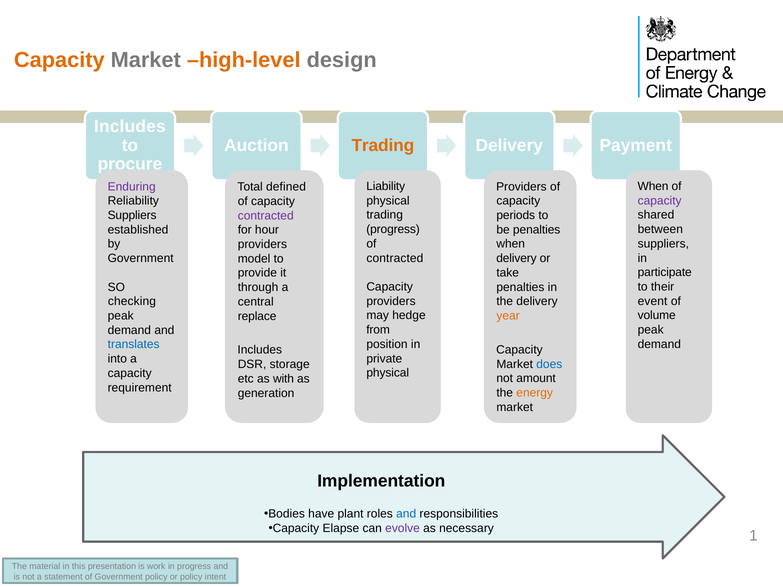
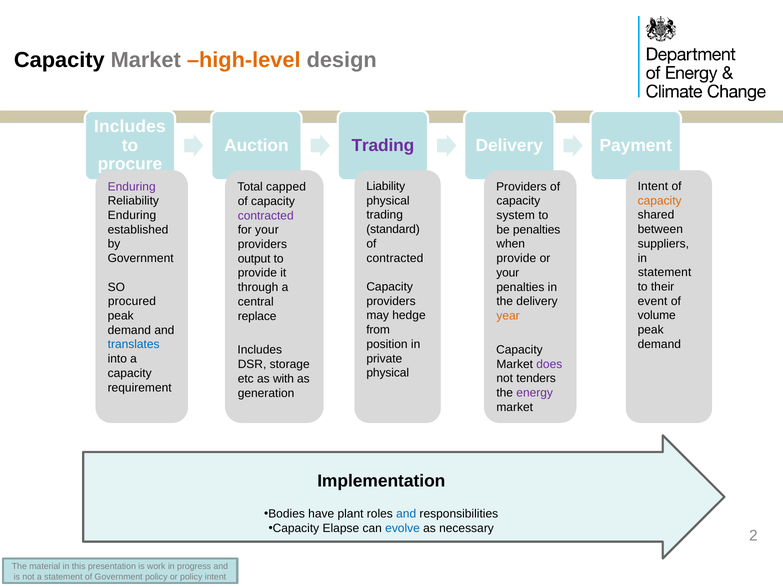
Capacity colour: orange -> black (59, 60)
Trading colour: orange -> purple (383, 145)
When: When -> Intent (653, 186)
defined: defined -> capped (286, 187)
capacity colour: purple -> orange (660, 201)
Suppliers: Suppliers -> Enduring (132, 215)
periods: periods -> system (516, 215)
progress: progress -> standard (393, 229)
for hour: hour -> your (267, 230)
delivery: delivery -> provide (516, 258)
model: model -> output (254, 259)
participate: participate -> statement (665, 273)
take: take -> your (508, 273)
checking: checking -> procured (132, 302)
does colour: blue -> purple (549, 364)
amount: amount -> tenders (536, 379)
energy colour: orange -> purple (535, 393)
evolve colour: purple -> blue (403, 529)
1: 1 -> 2 (753, 536)
